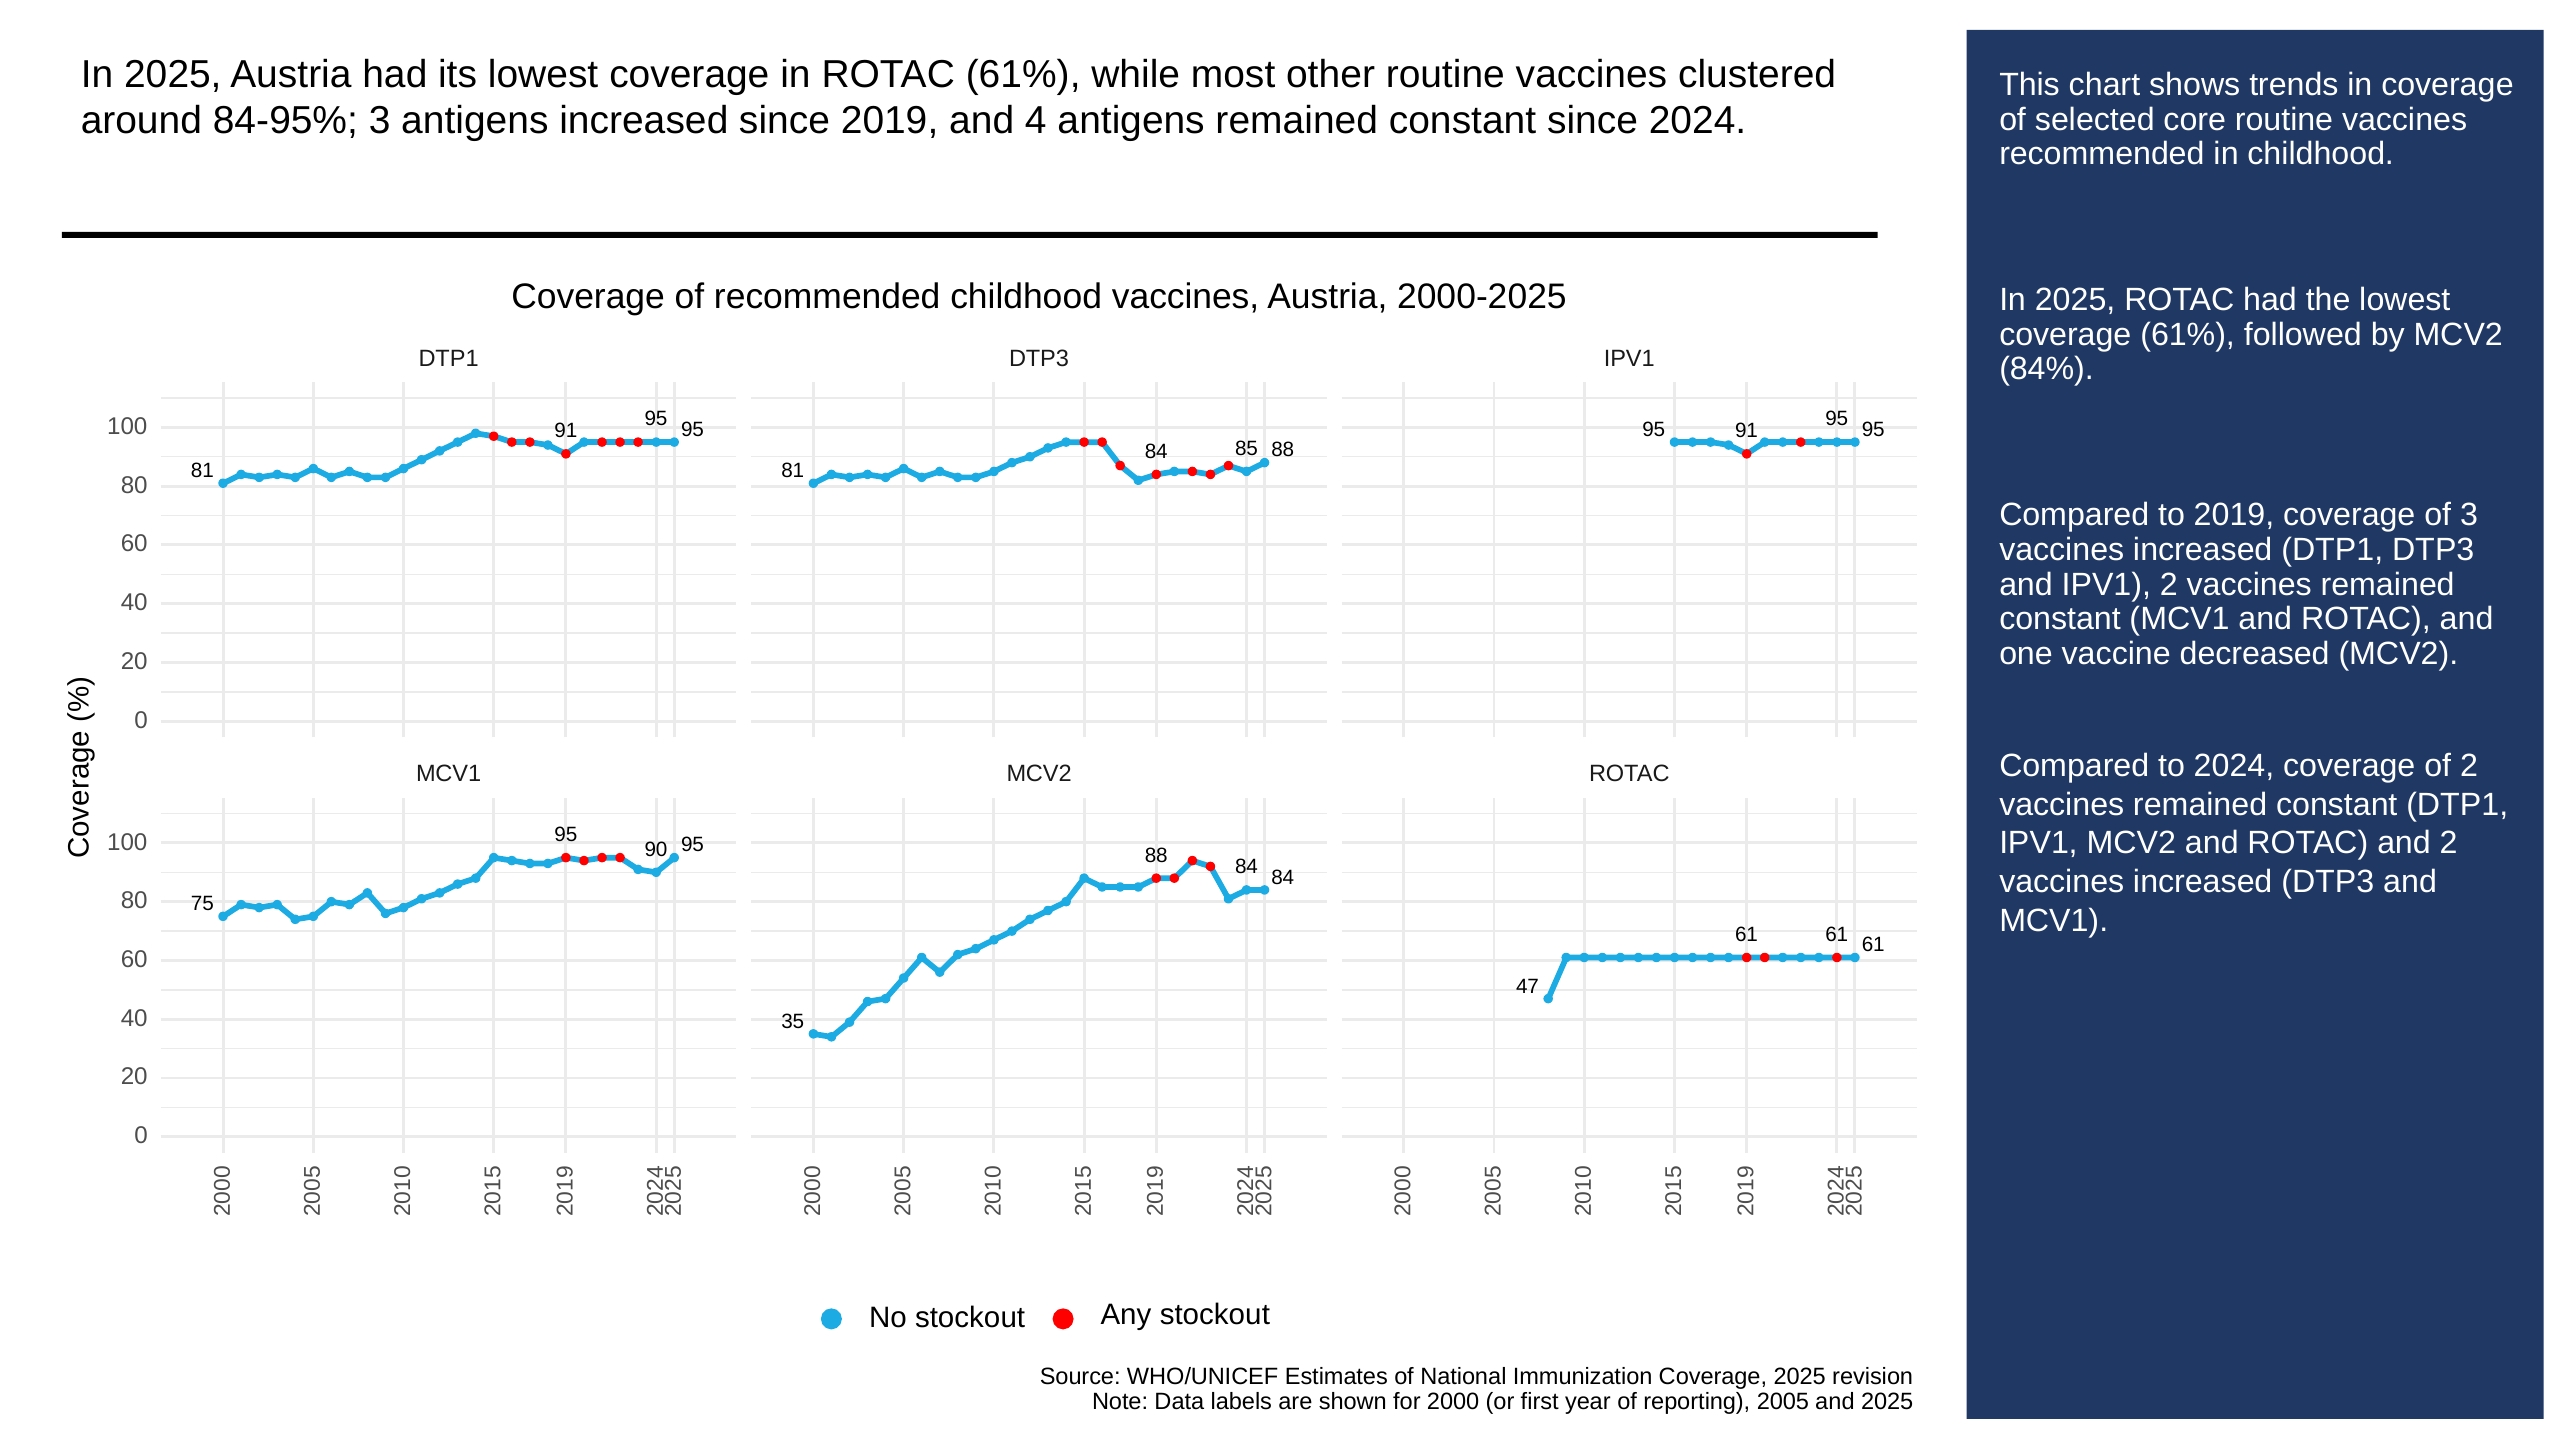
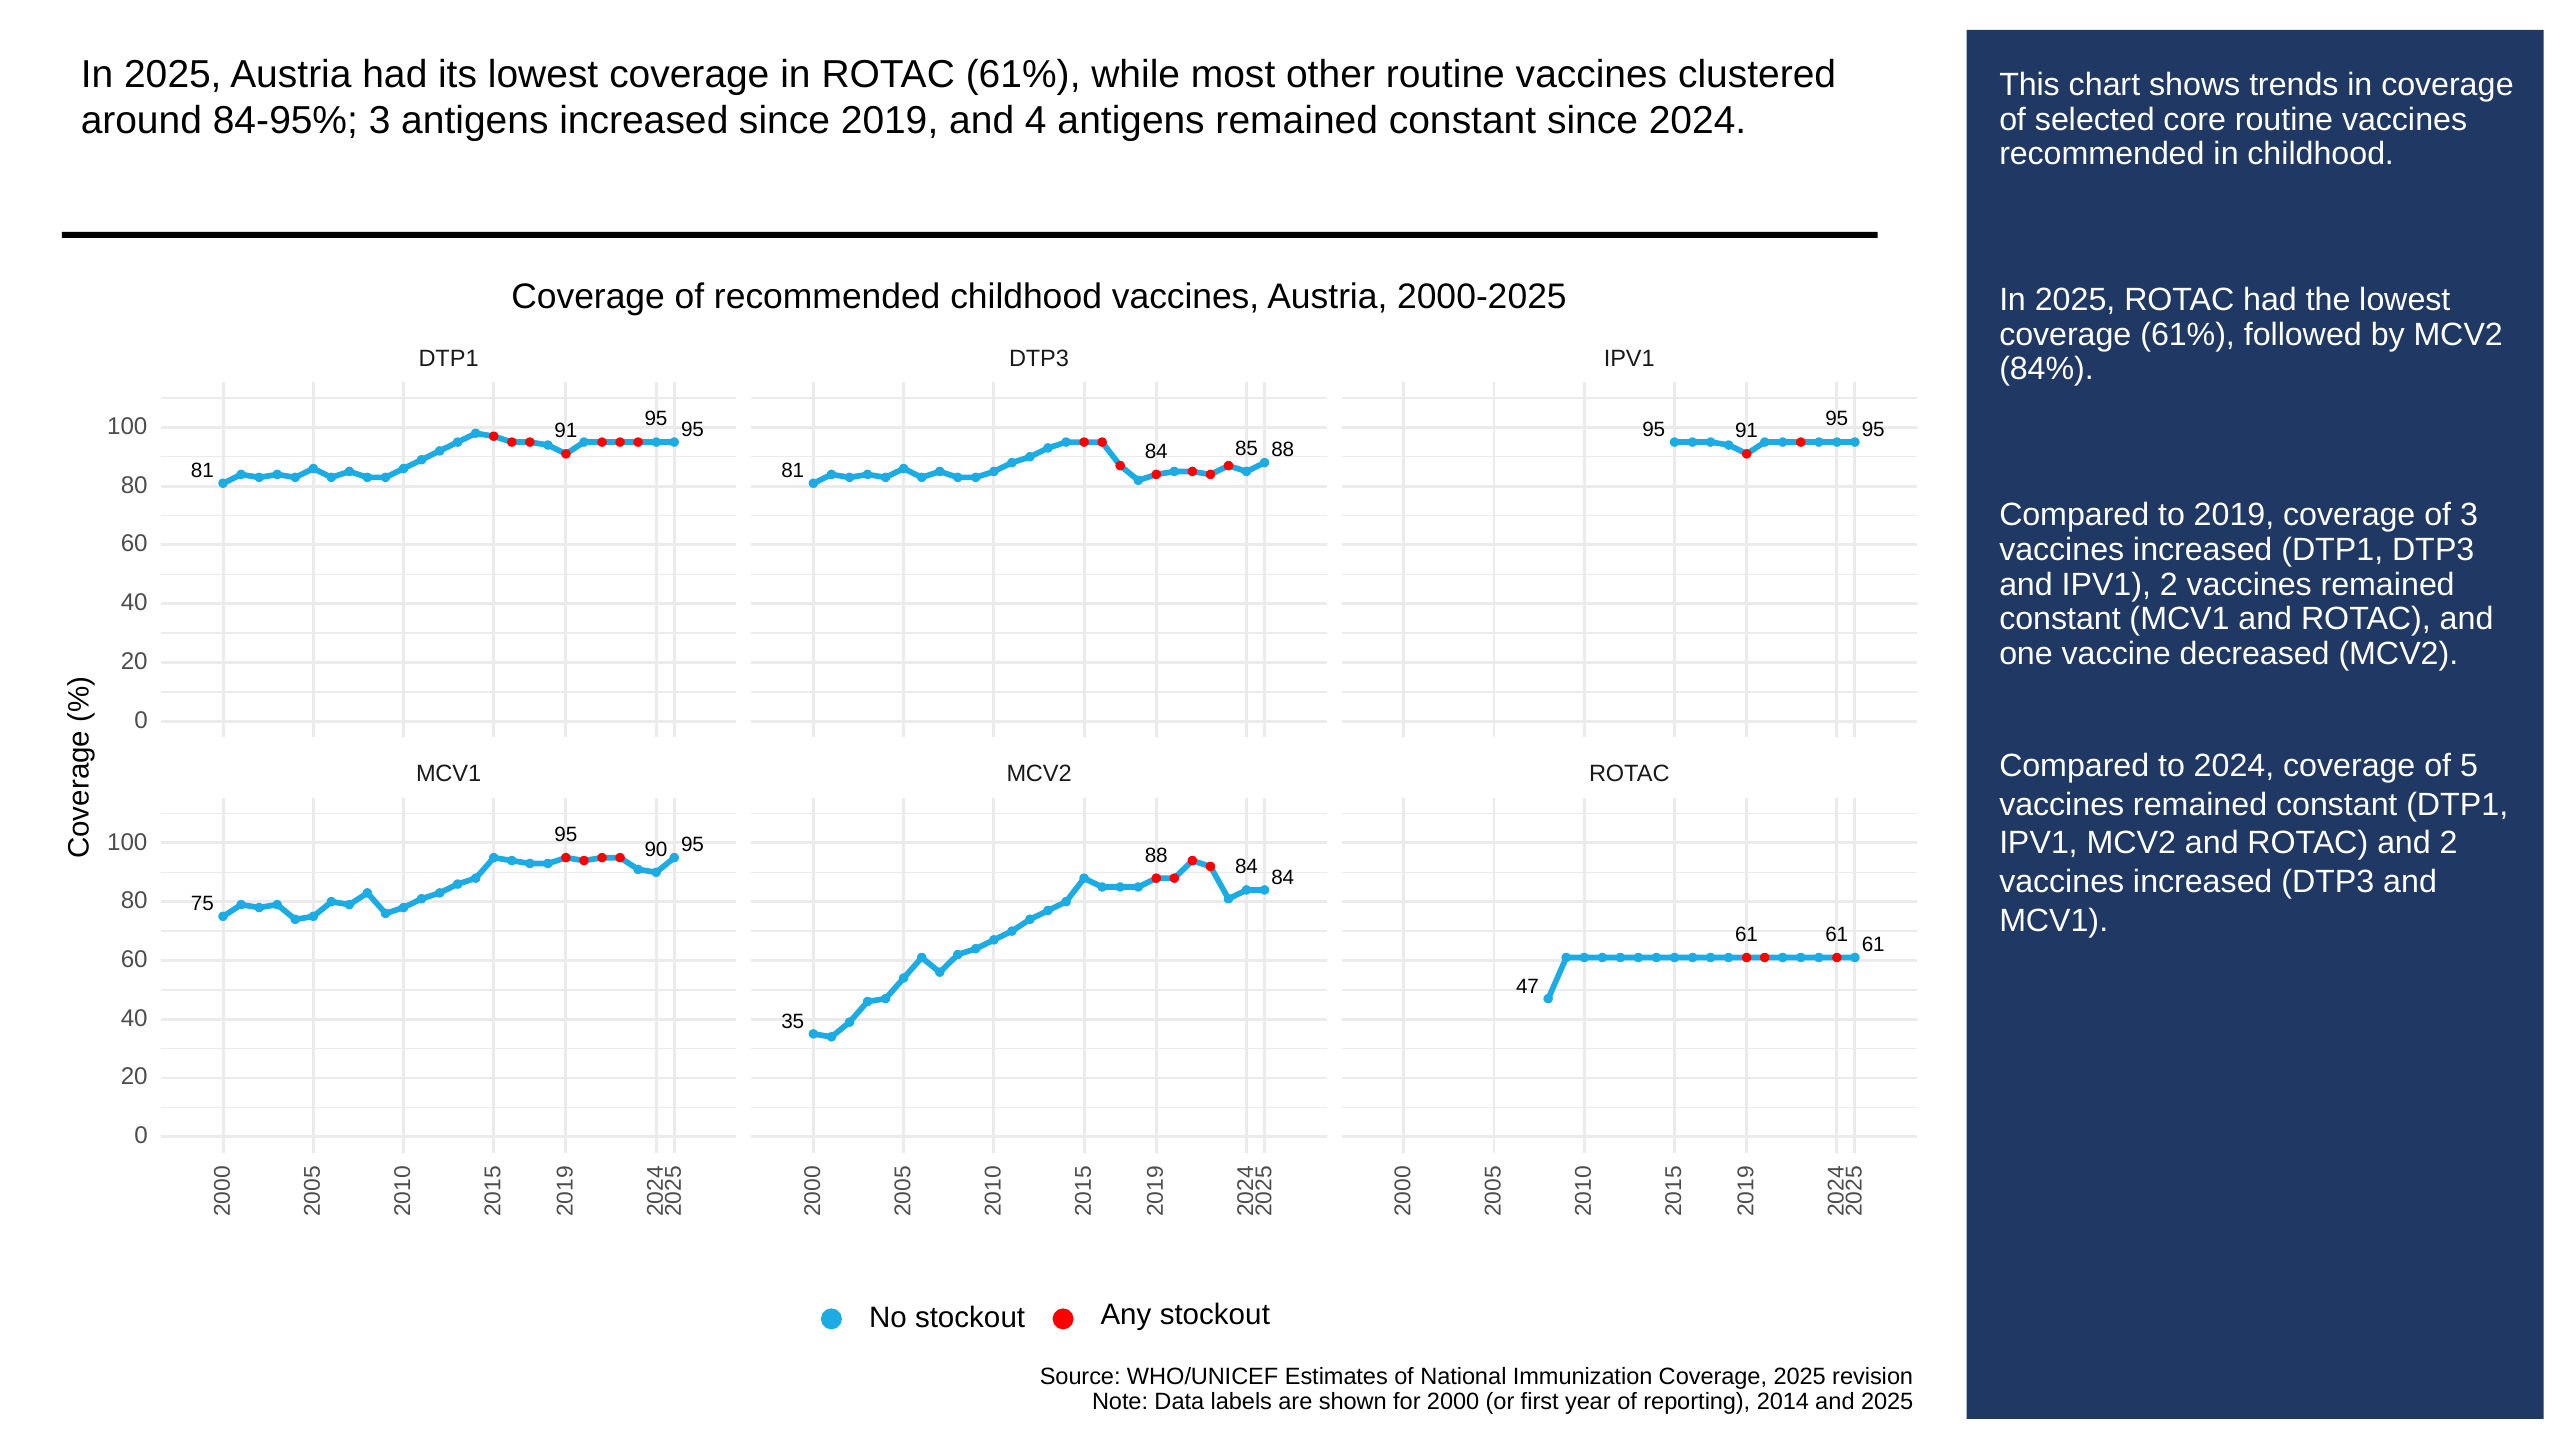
of 2: 2 -> 5 (2469, 766)
2005: 2005 -> 2014 (1783, 1402)
